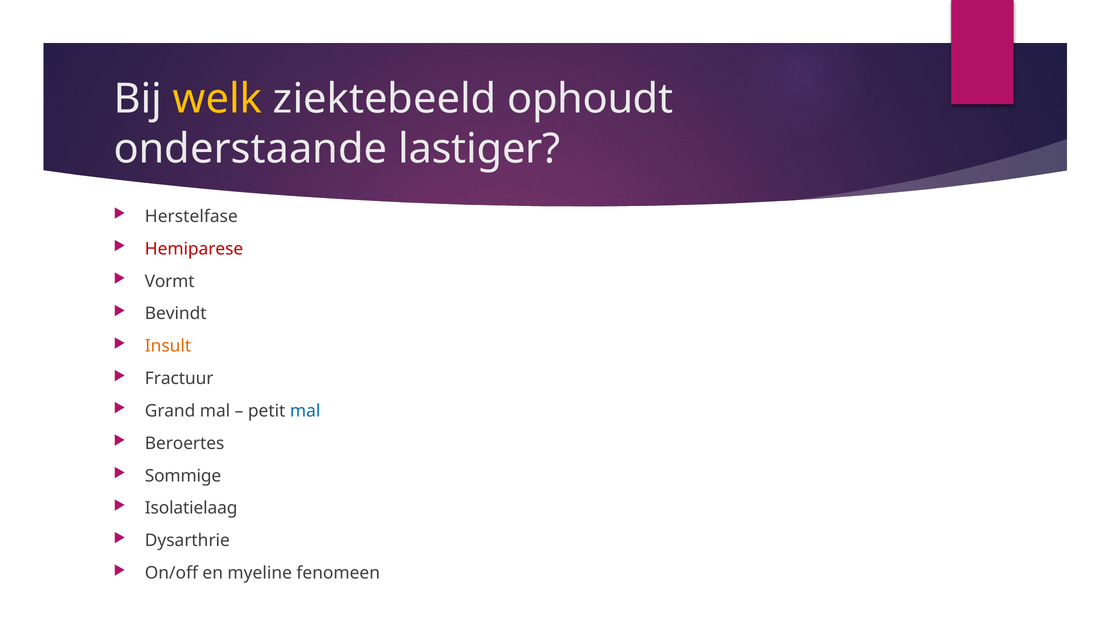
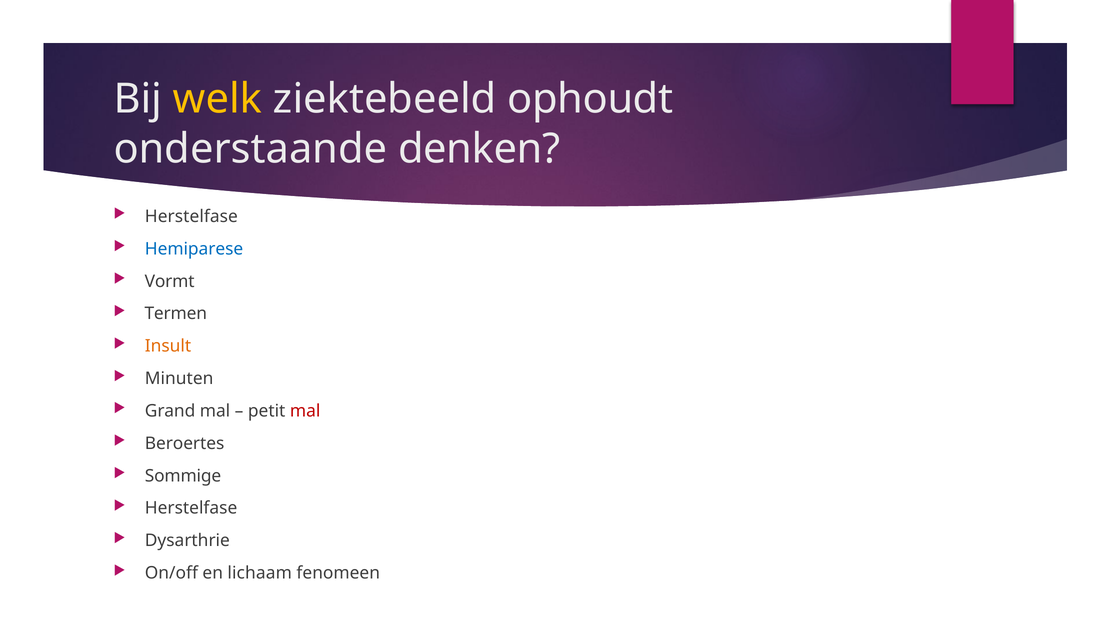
lastiger: lastiger -> denken (479, 149)
Hemiparese colour: red -> blue (194, 249)
Bevindt: Bevindt -> Termen (176, 314)
Fractuur: Fractuur -> Minuten (179, 379)
mal colour: blue -> red (305, 411)
Isolatielaag: Isolatielaag -> Herstelfase (191, 508)
myeline: myeline -> lichaam (260, 573)
